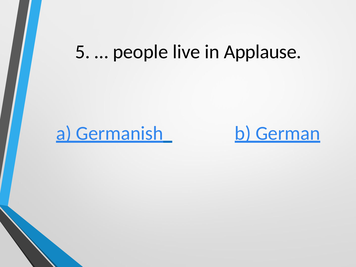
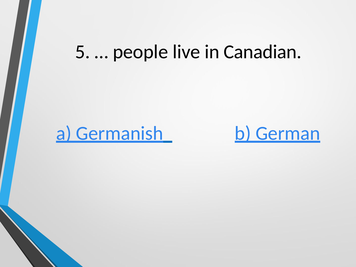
Applause: Applause -> Canadian (263, 52)
